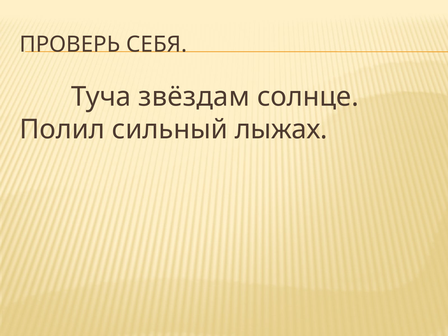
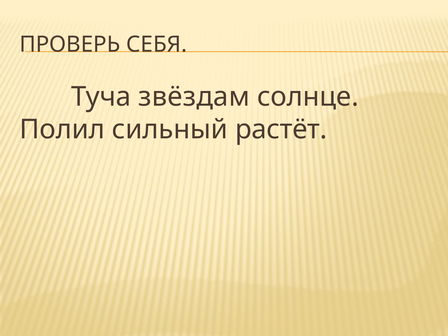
лыжах: лыжах -> растёт (281, 130)
